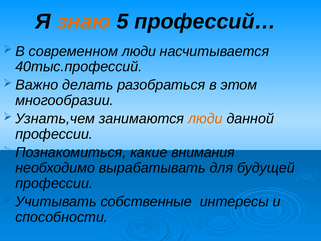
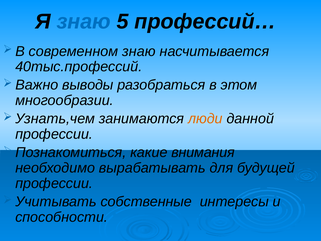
знаю colour: orange -> blue (84, 21)
современном люди: люди -> знаю (139, 51)
делать: делать -> выводы (88, 85)
